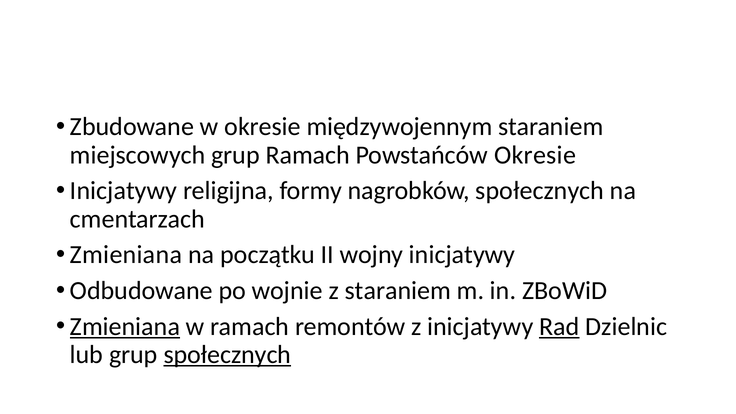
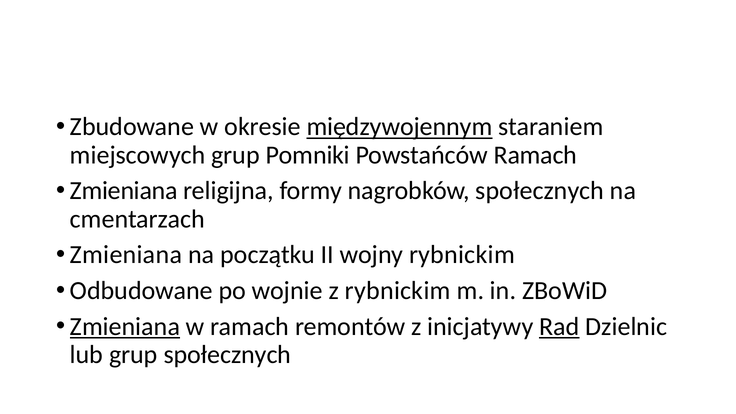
międzywojennym underline: none -> present (399, 127)
grup Ramach: Ramach -> Pomniki (308, 155)
Powstańców Okresie: Okresie -> Ramach (535, 155)
Inicjatywy: Inicjatywy -> Zmieniana (124, 191)
wojny inicjatywy: inicjatywy -> rybnickim (462, 255)
z staraniem: staraniem -> rybnickim (398, 291)
społecznych underline: present -> none (227, 355)
